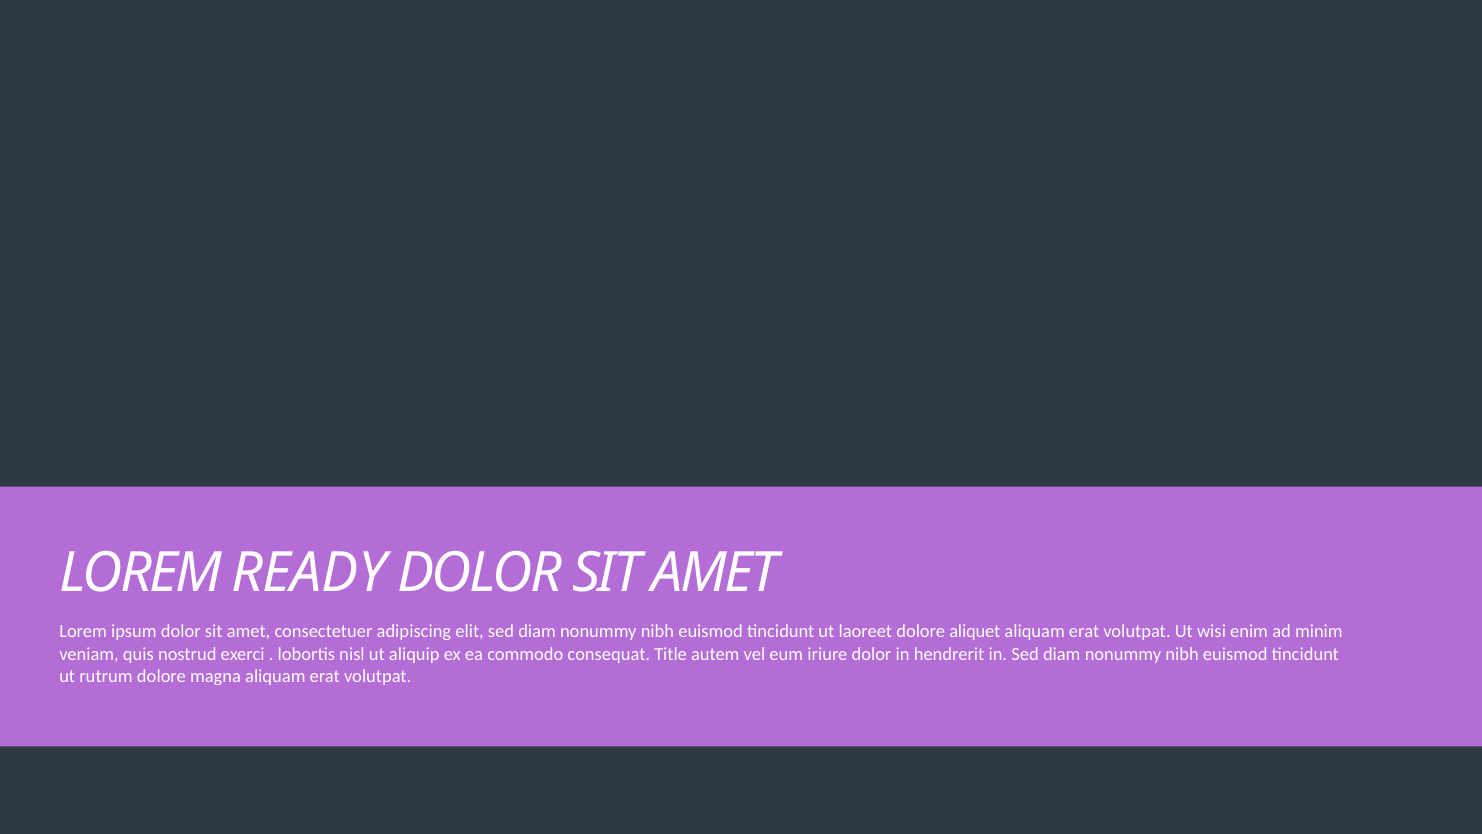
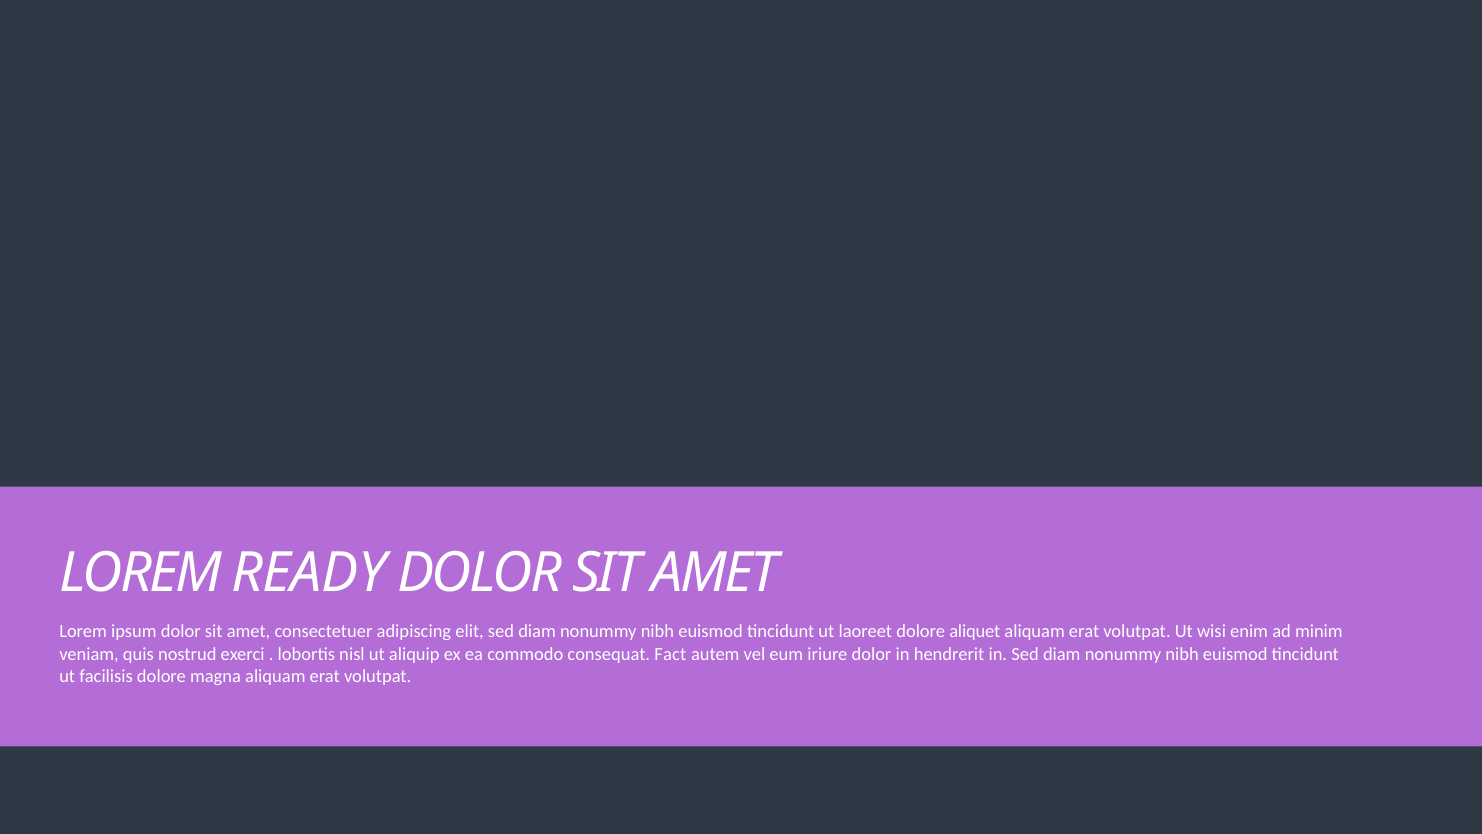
Title: Title -> Fact (670, 654)
rutrum: rutrum -> facilisis (106, 676)
